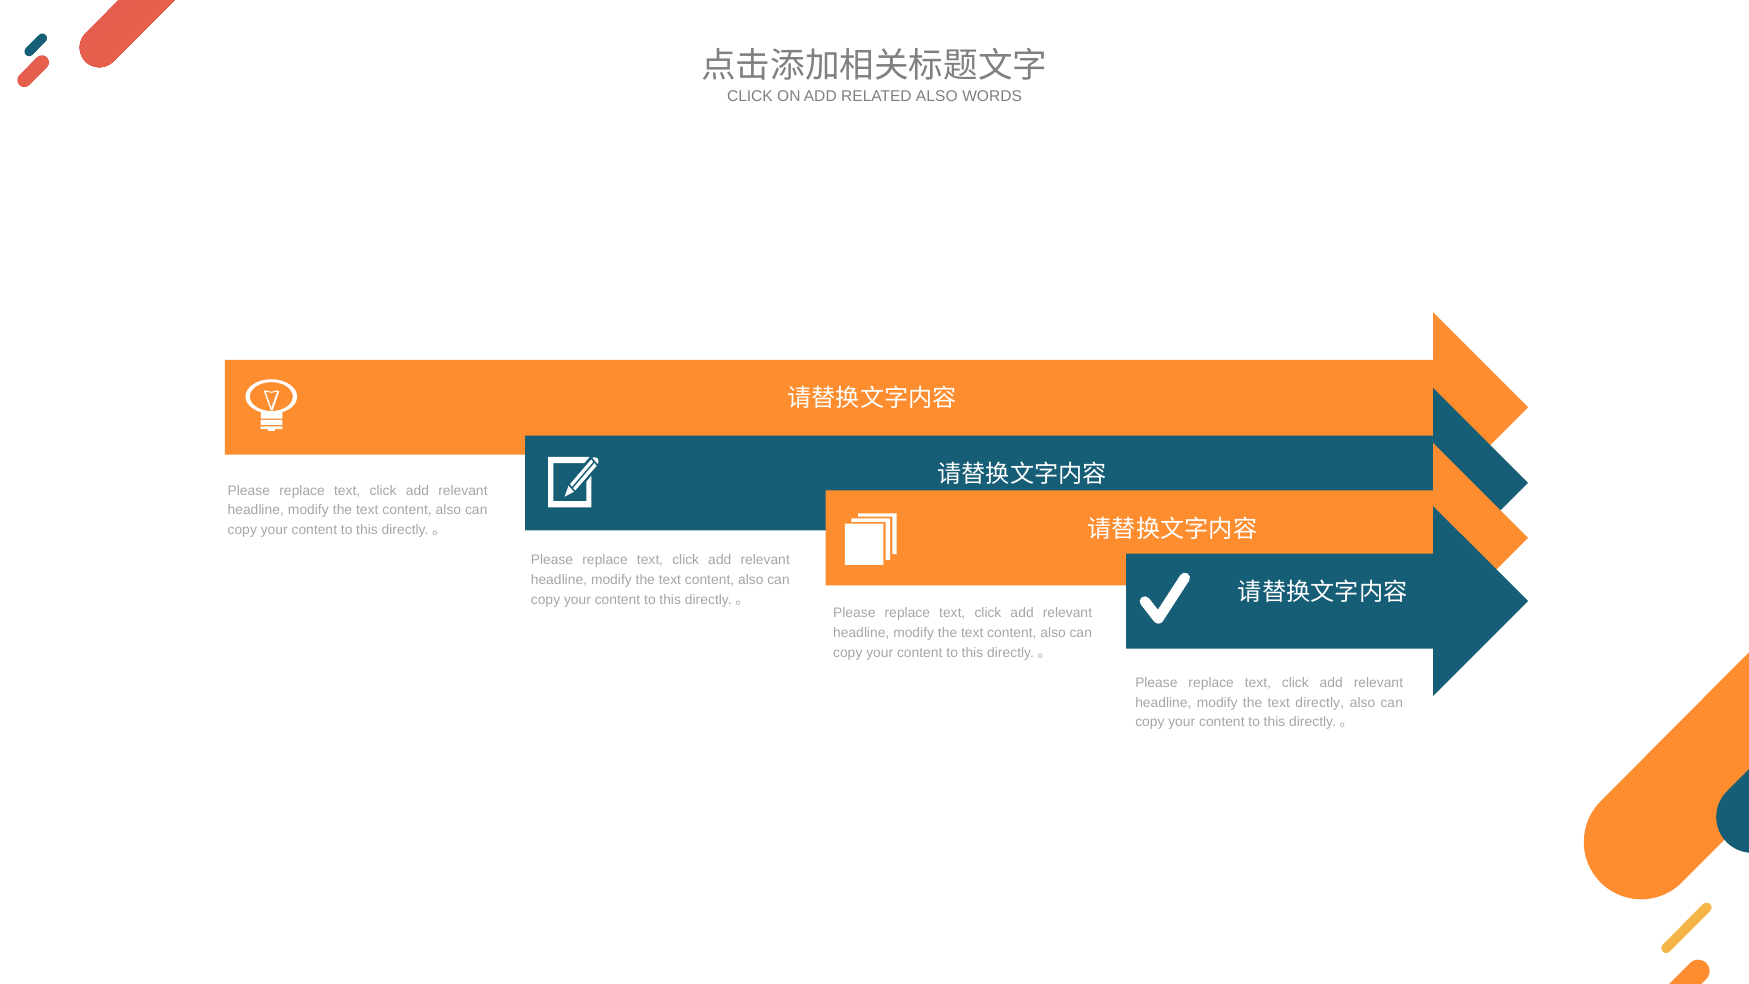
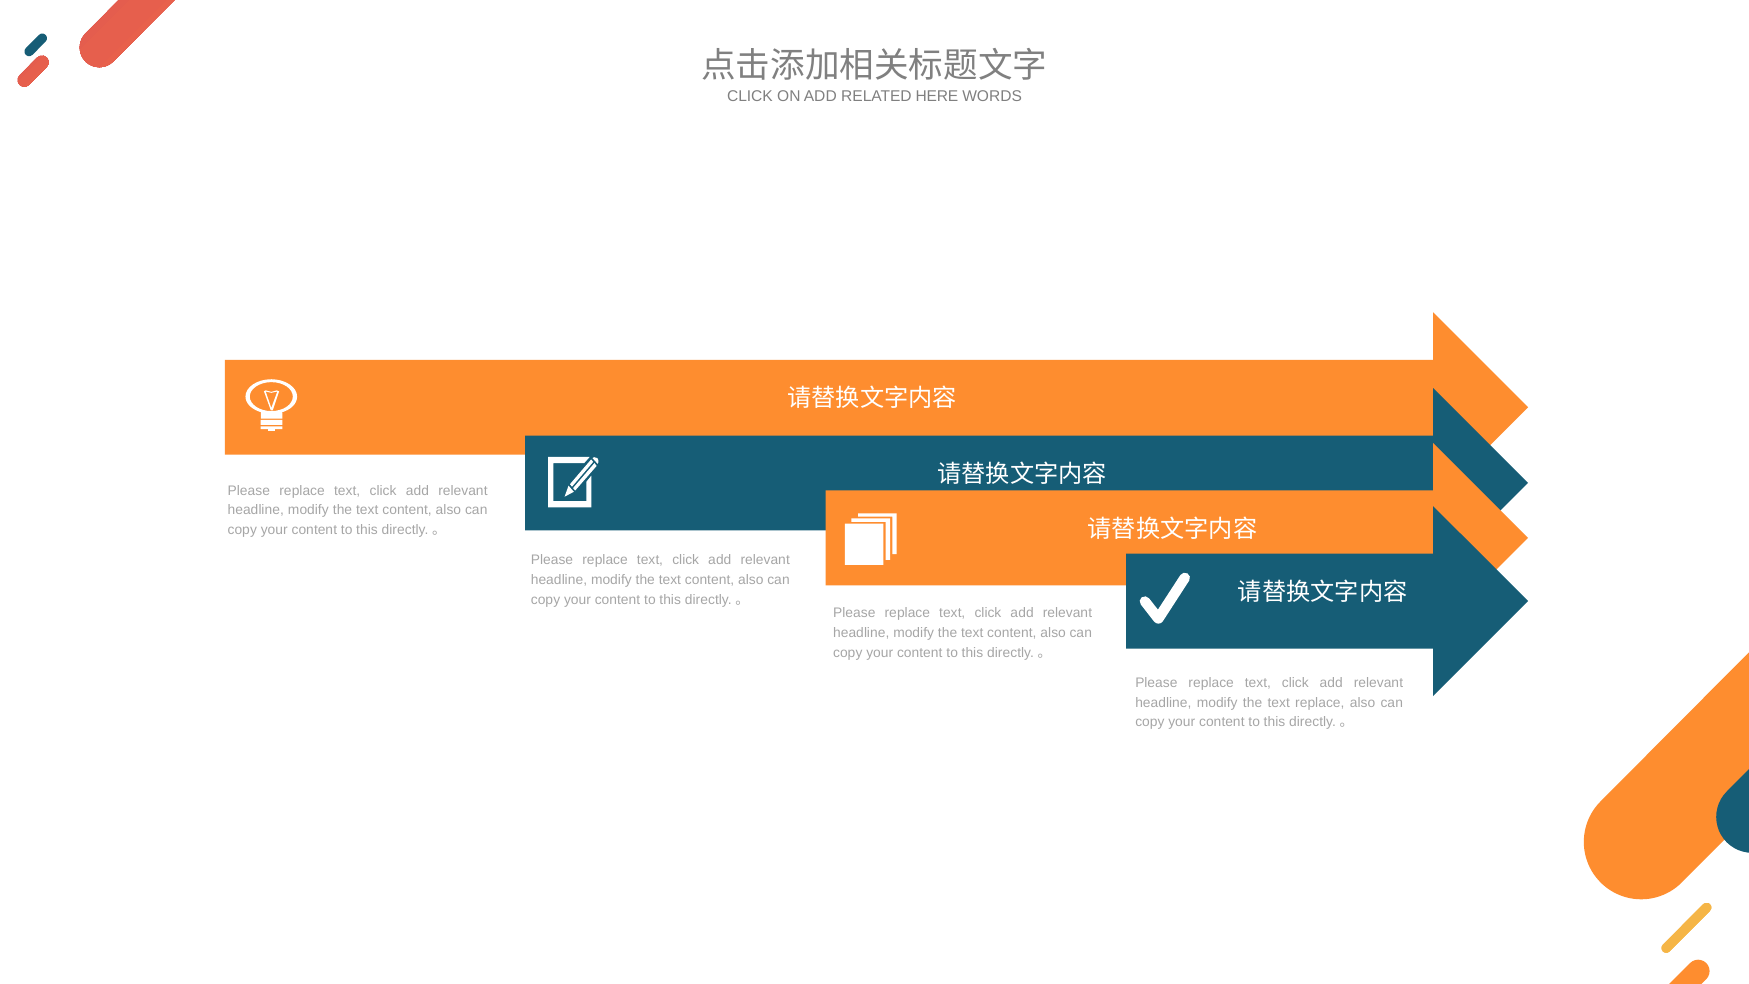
RELATED ALSO: ALSO -> HERE (937, 96)
text directly: directly -> replace (1320, 702)
